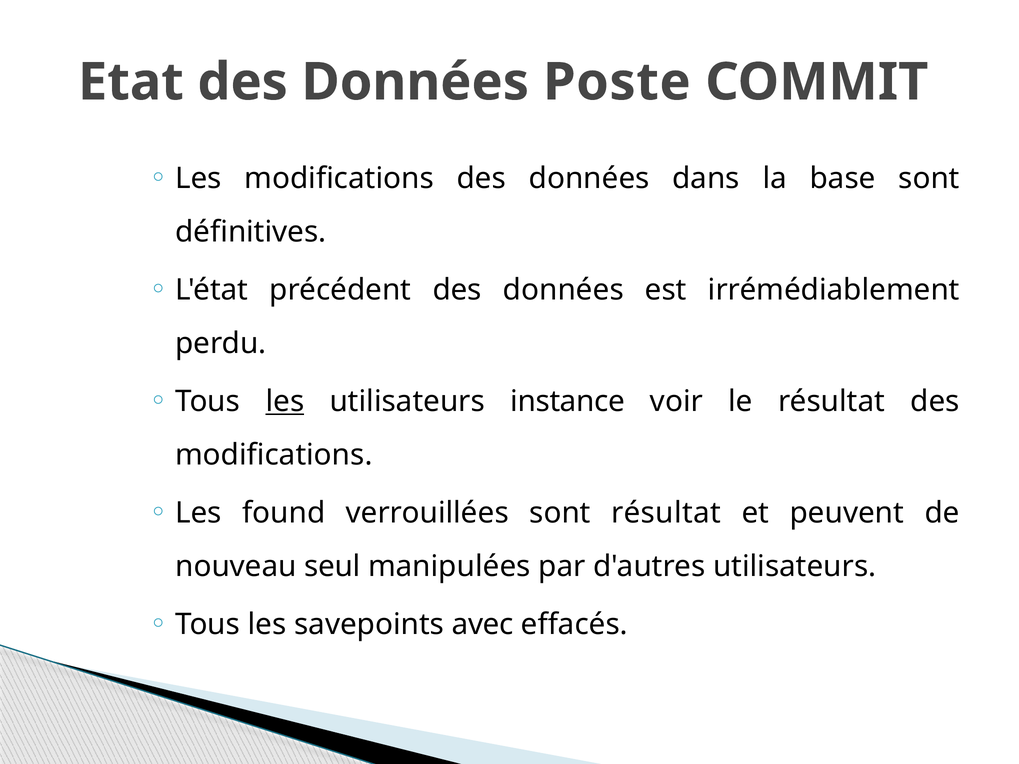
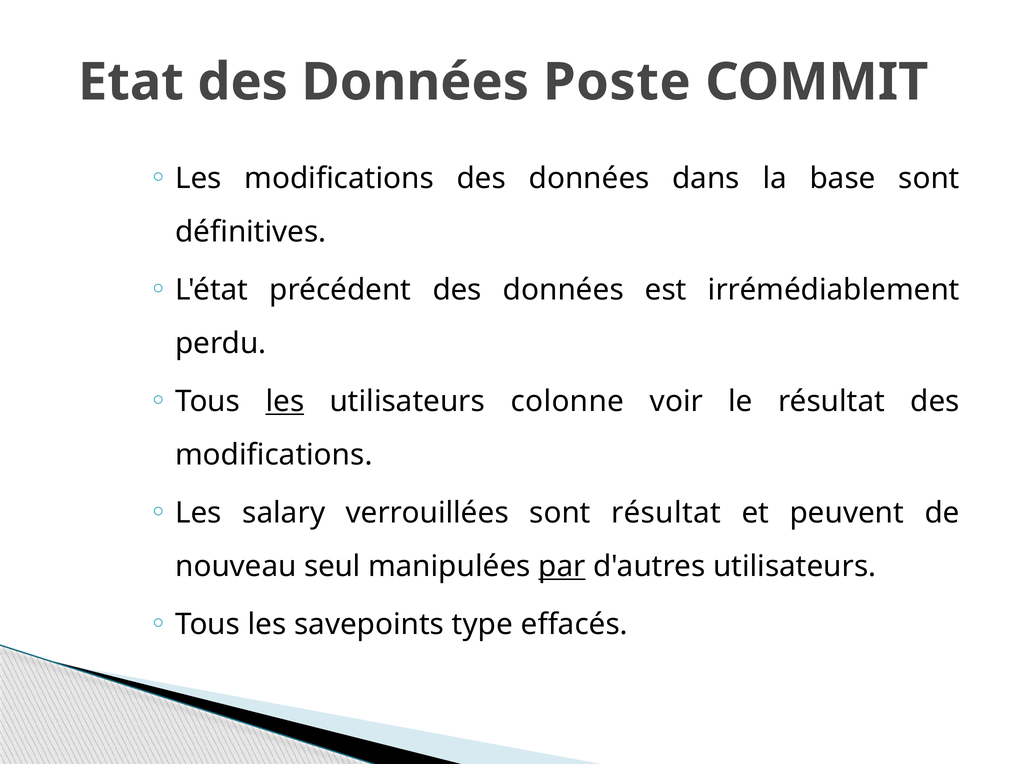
instance: instance -> colonne (567, 402)
found: found -> salary (284, 513)
par underline: none -> present (562, 567)
avec: avec -> type (482, 625)
